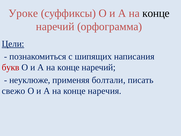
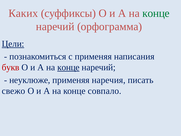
Уроке: Уроке -> Каких (23, 13)
конце colour: black -> green (156, 13)
с шипящих: шипящих -> применяя (93, 56)
конце underline: none -> present (68, 67)
болтали: болтали -> наречия (109, 80)
наречия: наречия -> совпало (105, 91)
